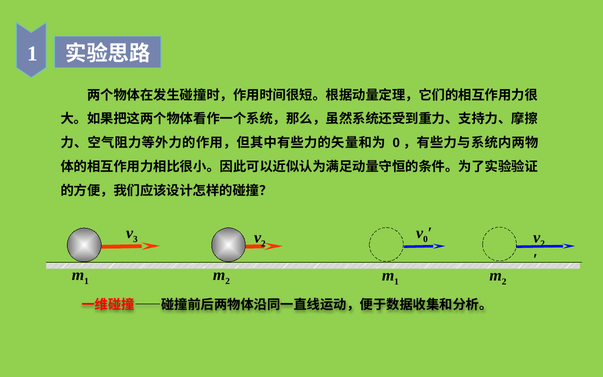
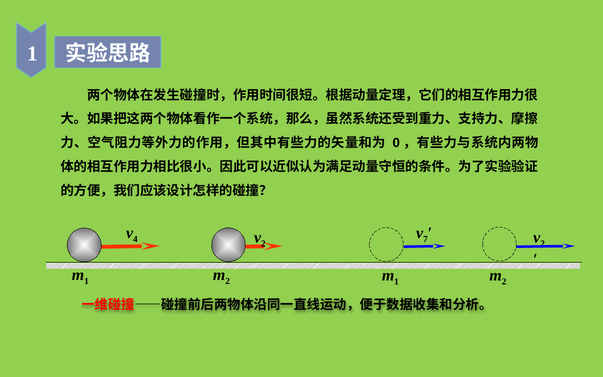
3: 3 -> 4 (135, 239)
0: 0 -> 7 (425, 239)
